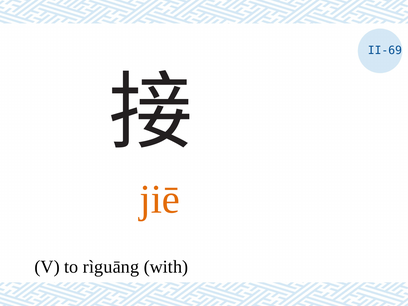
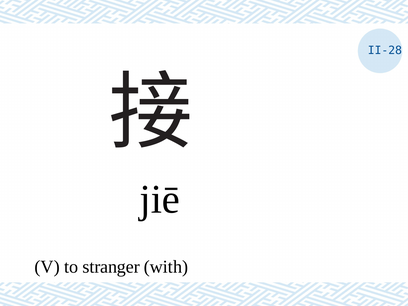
II-69: II-69 -> II-28 (385, 50)
jiē colour: orange -> black (160, 199)
rìguāng: rìguāng -> stranger (111, 267)
